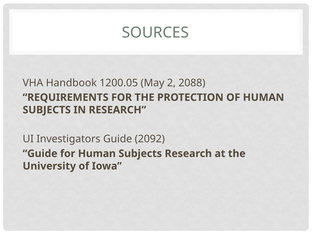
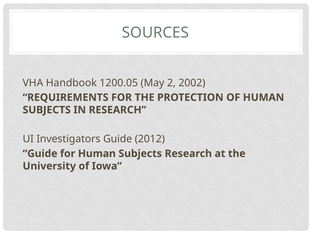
2088: 2088 -> 2002 (192, 83)
2092: 2092 -> 2012 (150, 139)
